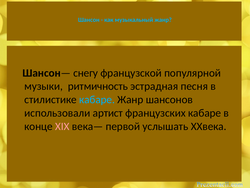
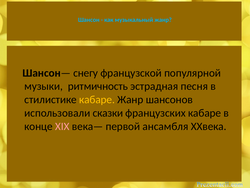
кабаре colour: light blue -> yellow (97, 99)
артист: артист -> сказки (108, 113)
услышать: услышать -> ансамбля (165, 126)
